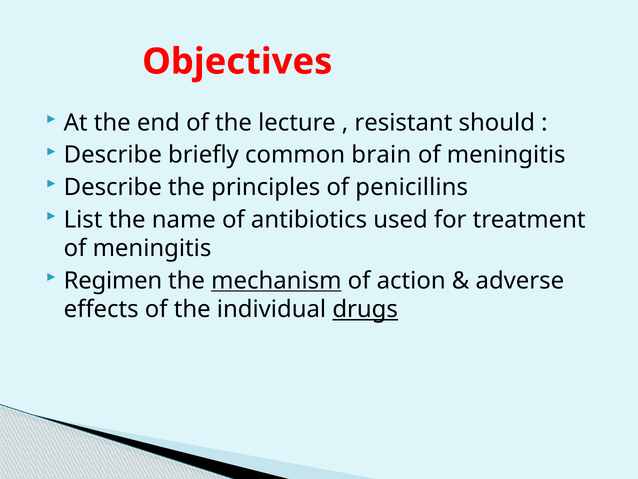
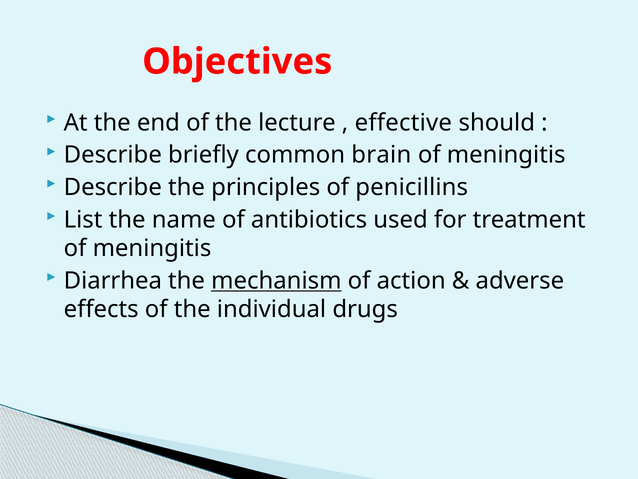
resistant: resistant -> effective (403, 123)
Regimen: Regimen -> Diarrhea (113, 280)
drugs underline: present -> none (365, 309)
